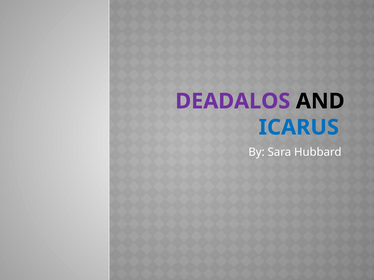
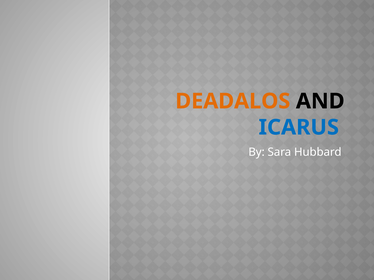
DEADALOS colour: purple -> orange (233, 101)
